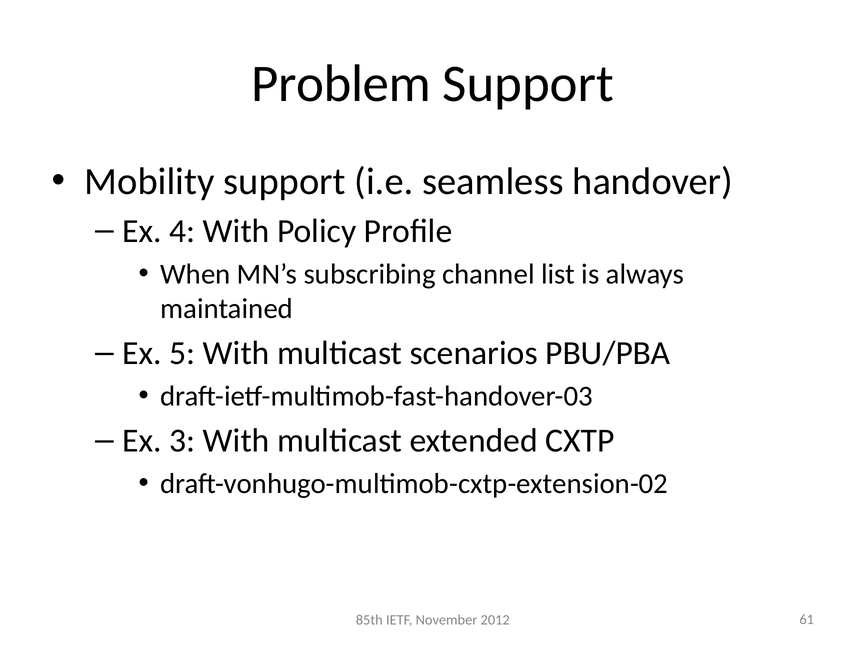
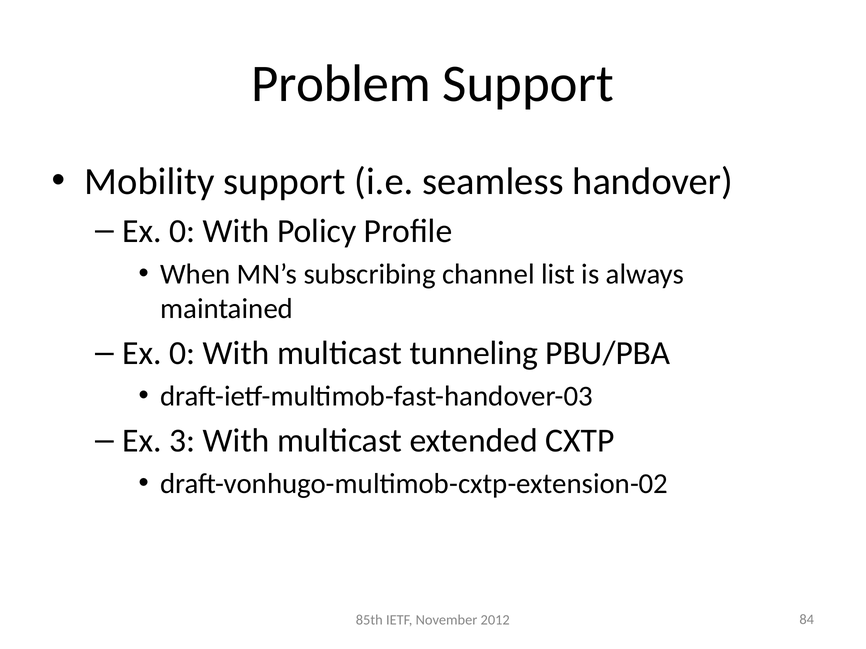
4: 4 -> 0 (182, 231)
5: 5 -> 0 (182, 354)
scenarios: scenarios -> tunneling (474, 354)
61: 61 -> 84 (807, 620)
